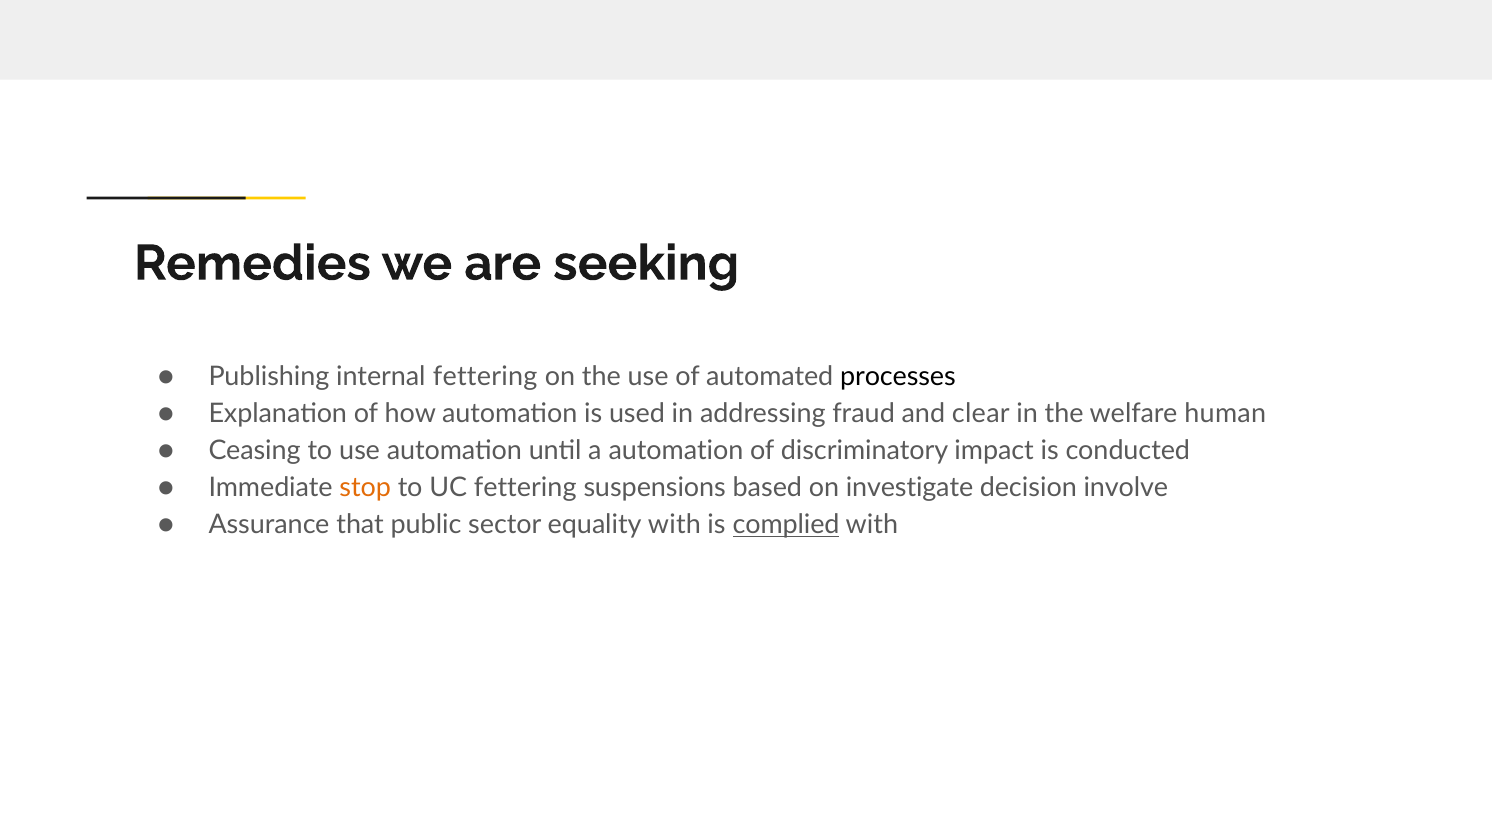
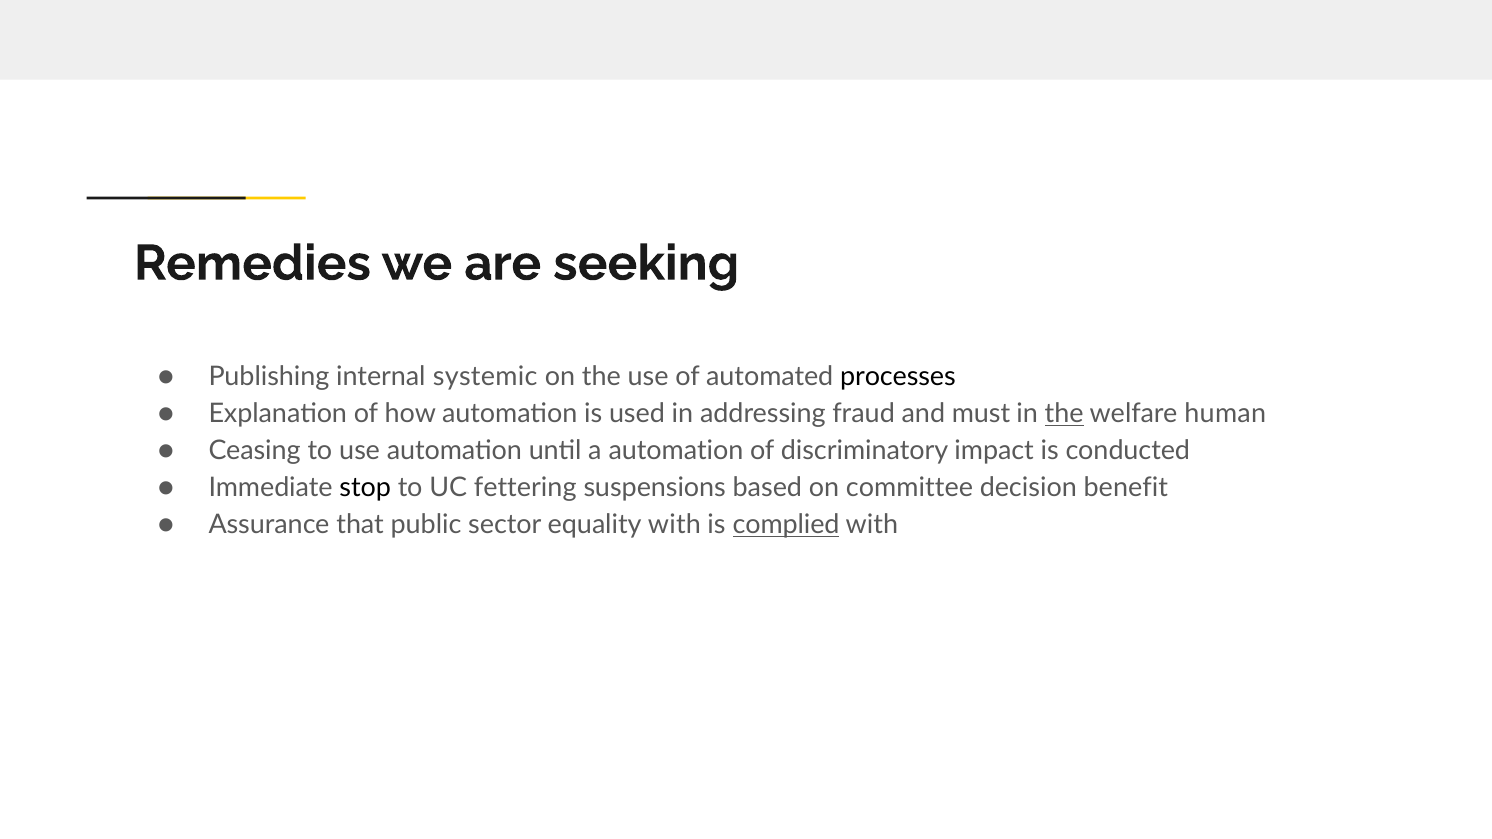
internal fettering: fettering -> systemic (485, 377)
clear: clear -> must (981, 414)
the underline: none -> present (1064, 414)
stop colour: orange -> black (365, 488)
investigate: investigate -> committee (909, 488)
involve: involve -> benefit (1126, 488)
